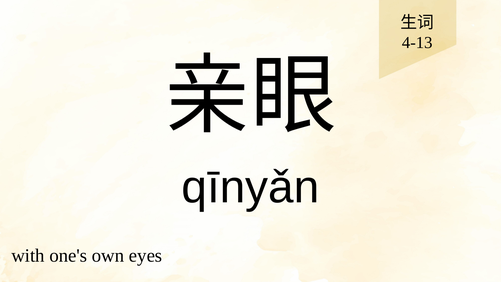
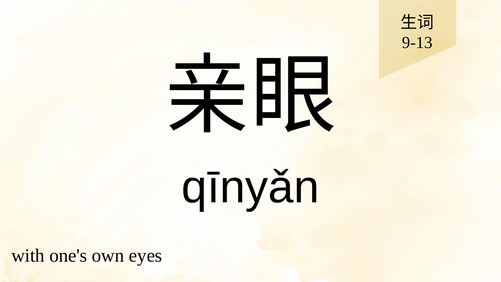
4-13: 4-13 -> 9-13 (417, 43)
